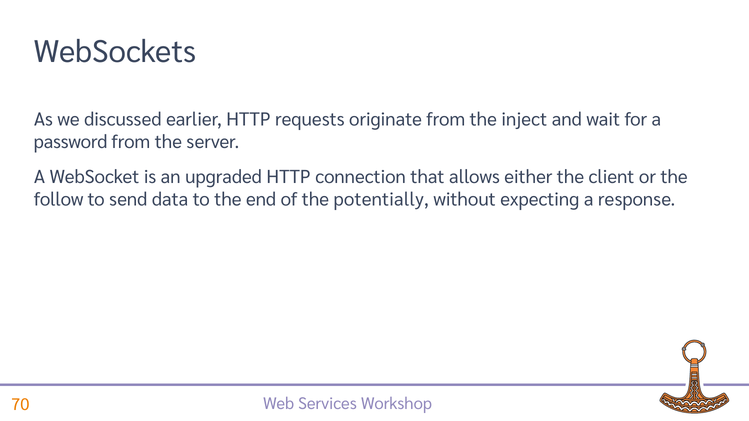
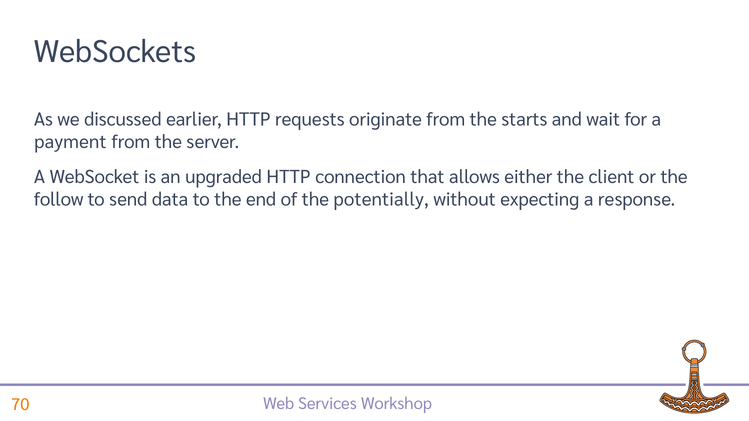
inject: inject -> starts (524, 120)
password: password -> payment (70, 142)
